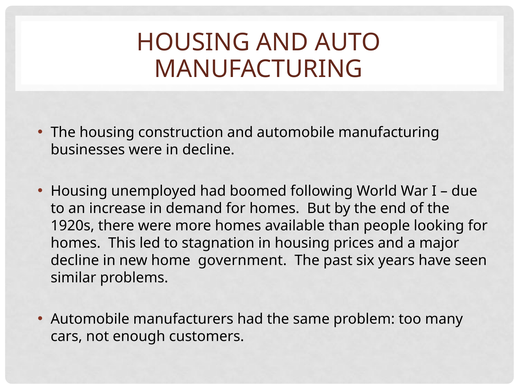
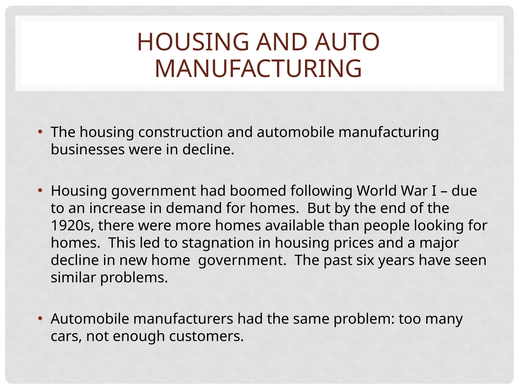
Housing unemployed: unemployed -> government (154, 191)
